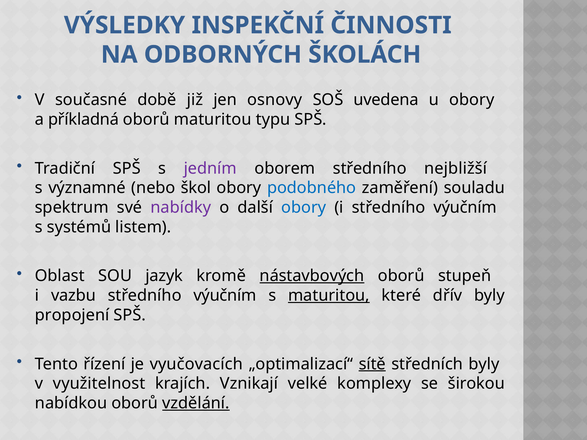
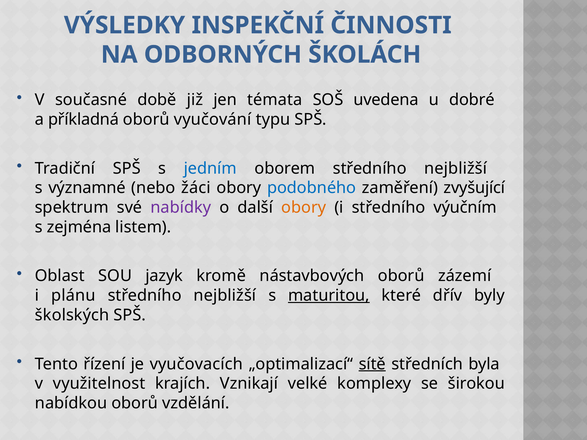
osnovy: osnovy -> témata (275, 100)
u obory: obory -> dobré (472, 100)
oborů maturitou: maturitou -> vyučování (213, 119)
jedním colour: purple -> blue (210, 168)
škol: škol -> žáci (196, 188)
souladu: souladu -> zvyšující (474, 188)
obory colour: blue -> orange (304, 208)
systémů: systémů -> zejména (79, 227)
nástavbových underline: present -> none (312, 276)
stupeň: stupeň -> zázemí (465, 276)
vazbu: vazbu -> plánu (73, 296)
výučním: výučním -> nejbližší (225, 296)
propojení: propojení -> školských (72, 315)
středních byly: byly -> byla (484, 364)
vzdělání underline: present -> none (196, 403)
